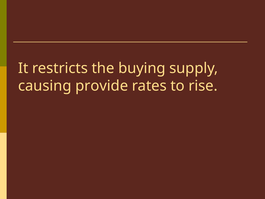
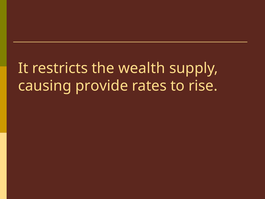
buying: buying -> wealth (142, 68)
